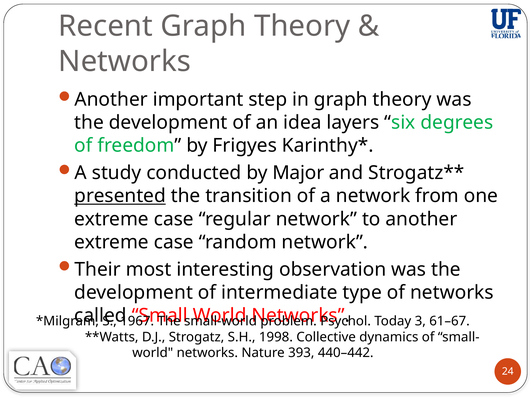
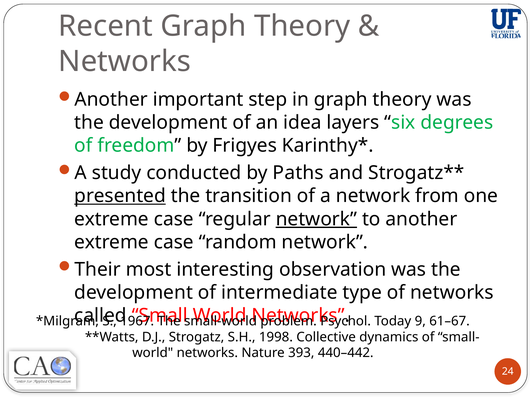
Major: Major -> Paths (298, 173)
network underline: none -> present (316, 219)
3: 3 -> 9 (420, 321)
